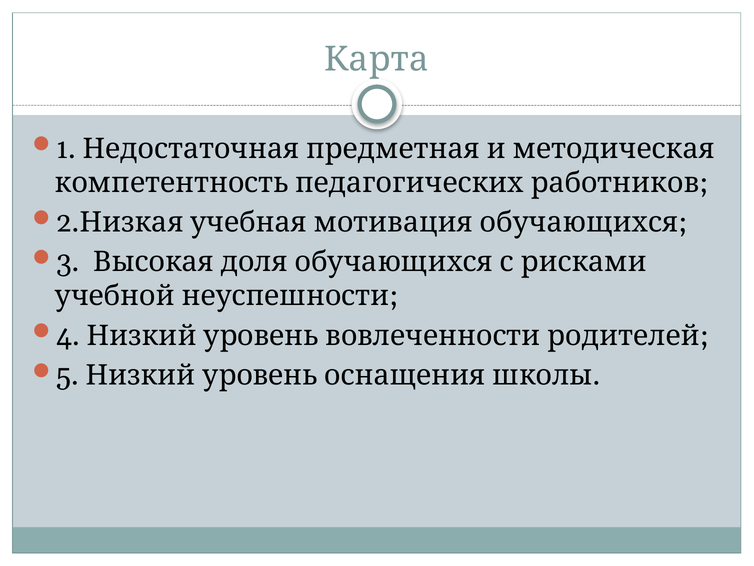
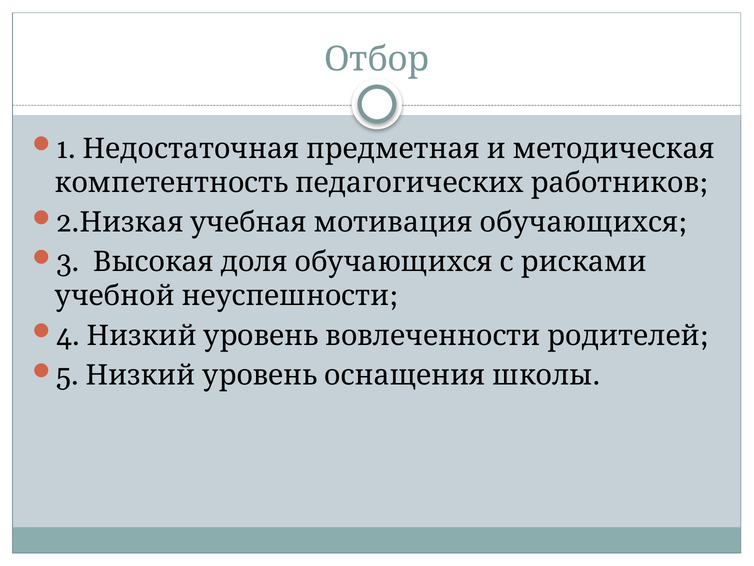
Карта: Карта -> Отбор (377, 59)
